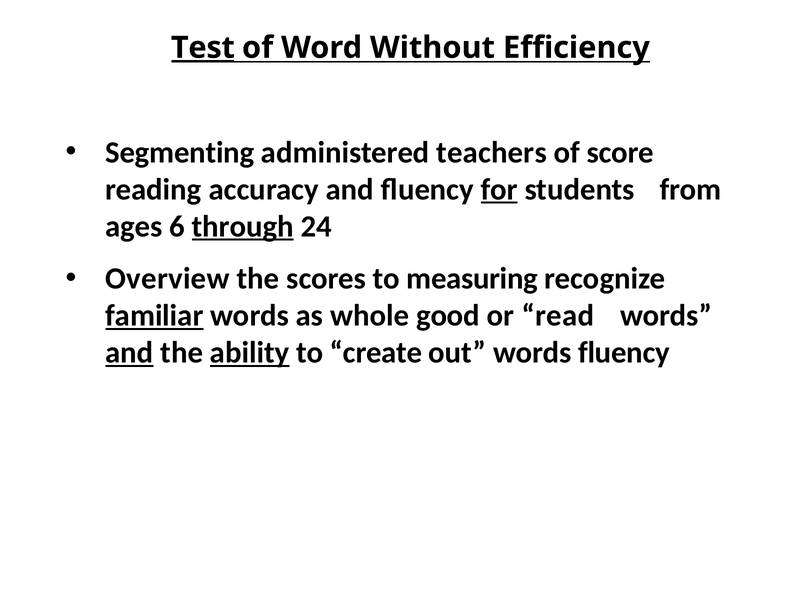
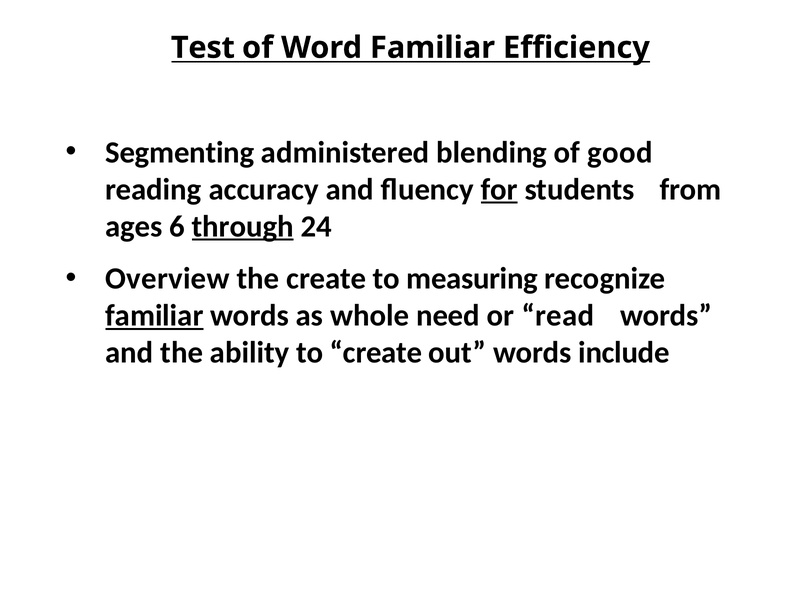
Test underline: present -> none (203, 48)
Word Without: Without -> Familiar (432, 48)
teachers: teachers -> blending (492, 152)
score: score -> good (620, 152)
the scores: scores -> create (326, 279)
good: good -> need (448, 316)
and underline: present -> none (129, 353)
ability underline: present -> none (250, 353)
words fluency: fluency -> include (624, 353)
